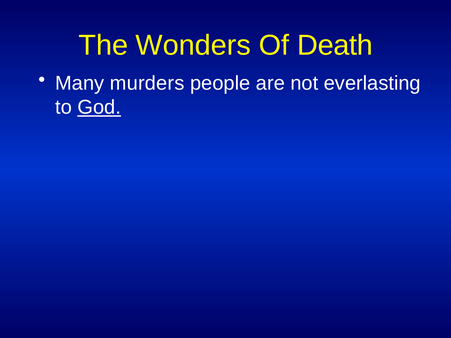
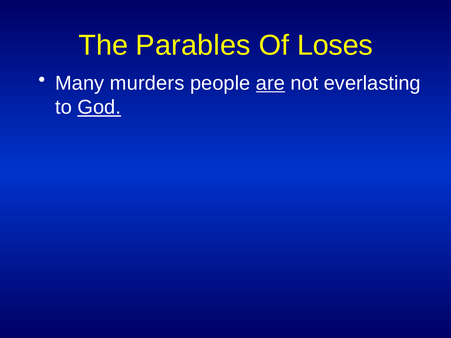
Wonders: Wonders -> Parables (193, 45)
Death: Death -> Loses (335, 45)
are underline: none -> present (270, 83)
